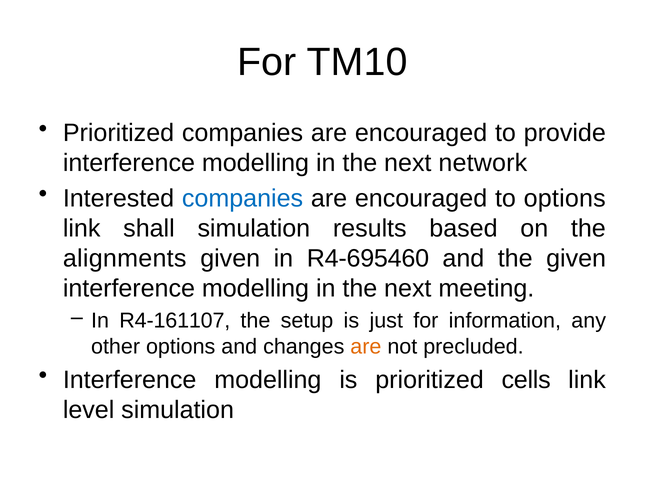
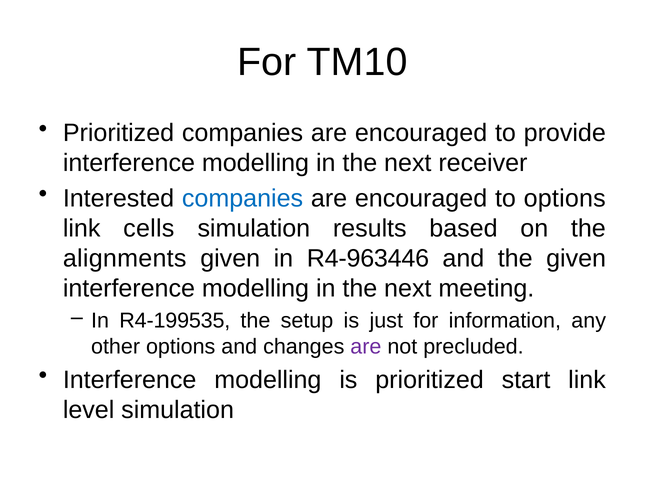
network: network -> receiver (483, 163)
shall: shall -> cells (149, 228)
R4-695460: R4-695460 -> R4-963446 (368, 258)
R4-161107: R4-161107 -> R4-199535 (175, 321)
are colour: orange -> purple (366, 346)
cells: cells -> start (526, 380)
